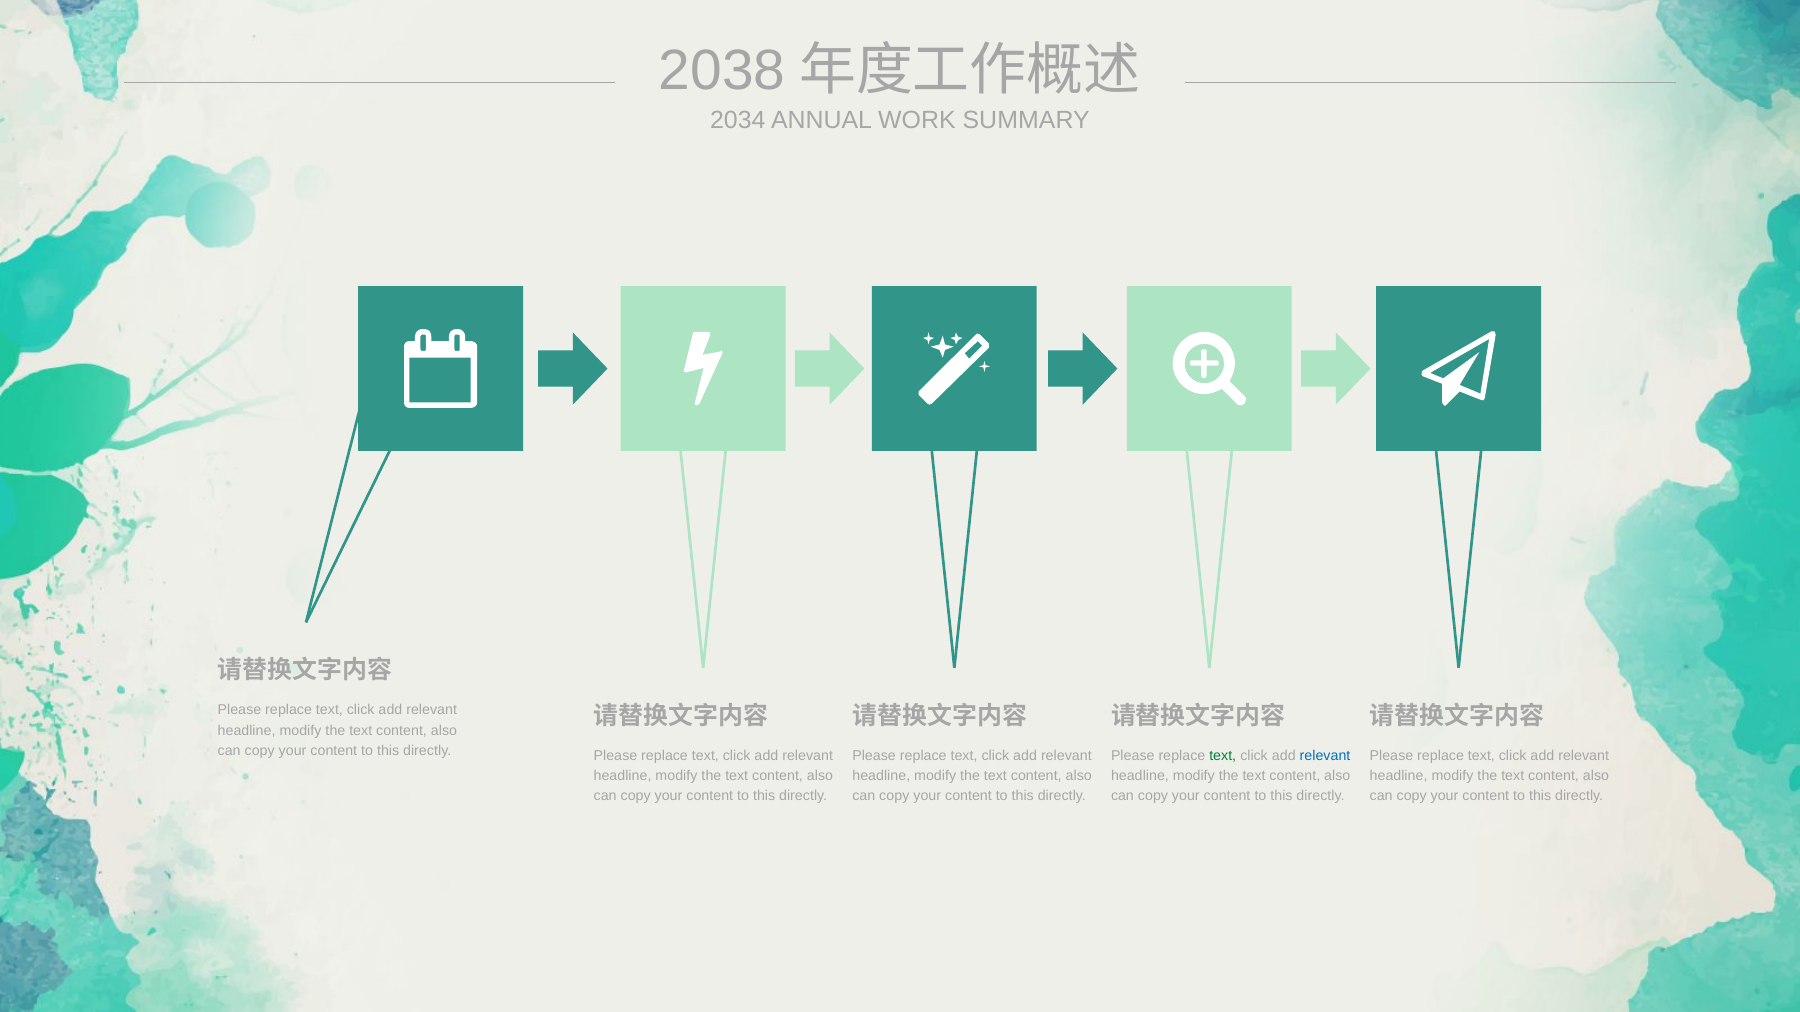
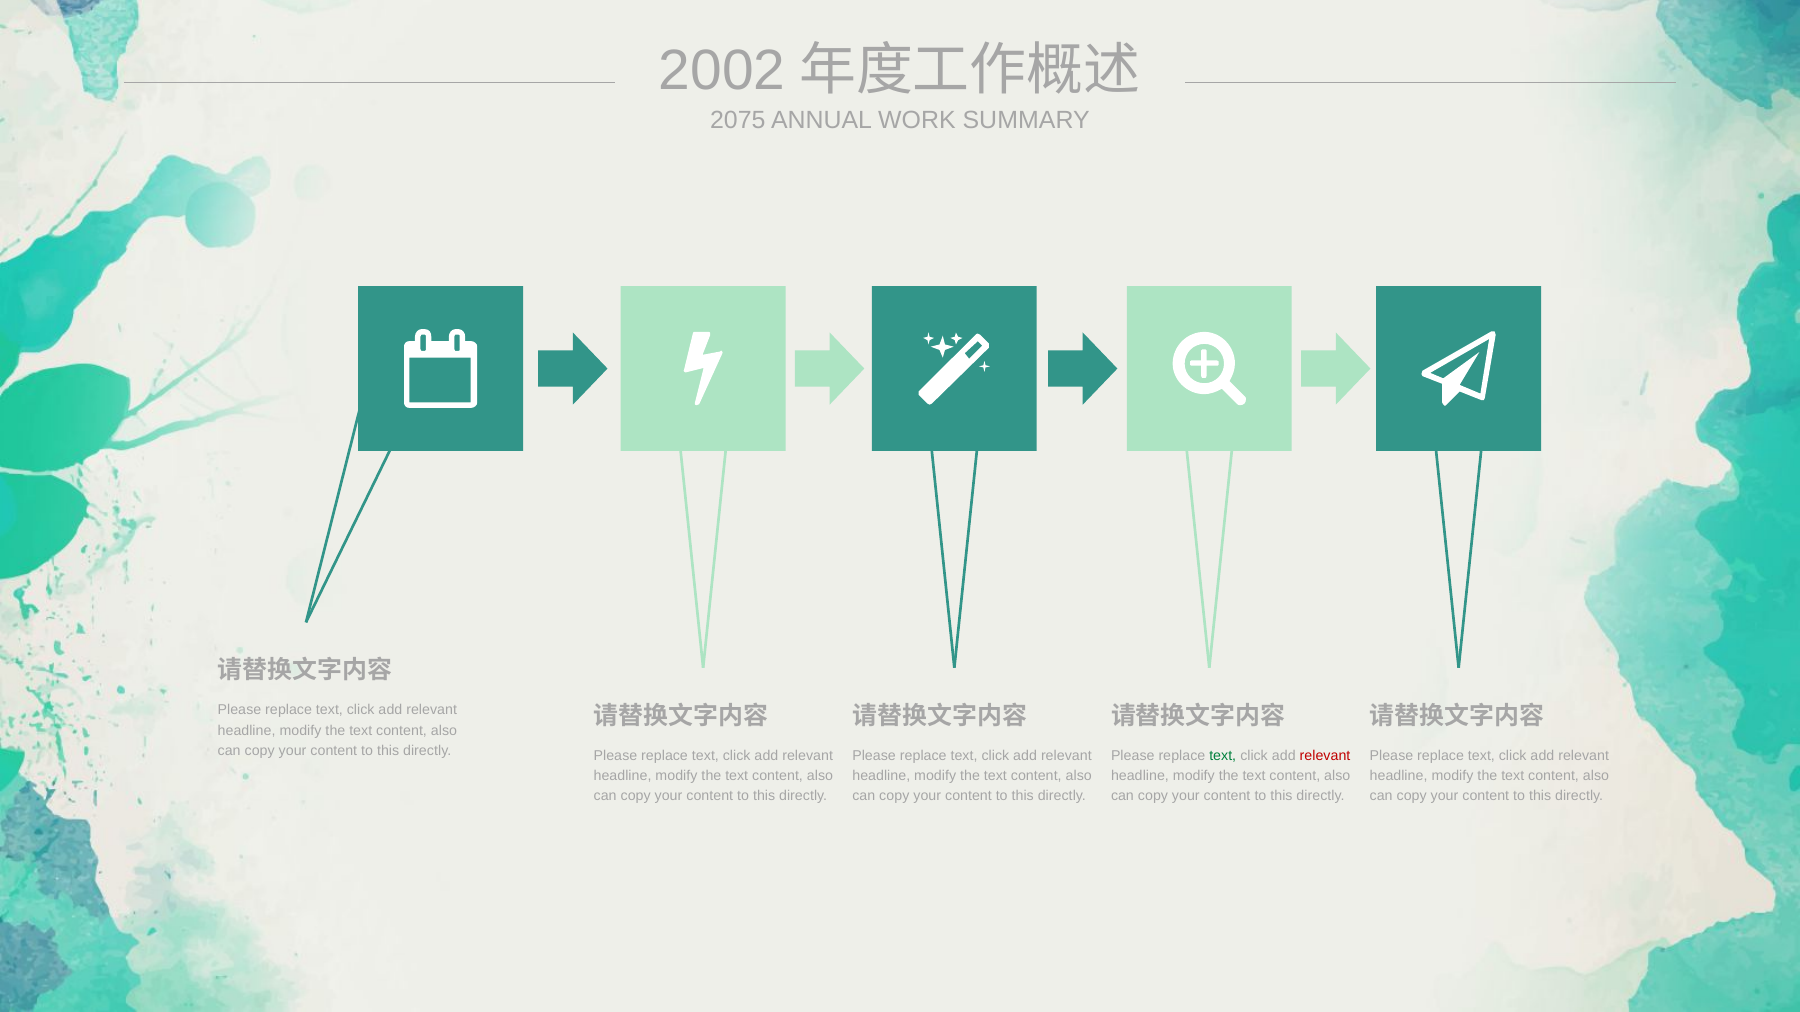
2038: 2038 -> 2002 (722, 71)
2034: 2034 -> 2075 (738, 121)
relevant colour: blue -> red (1325, 756)
